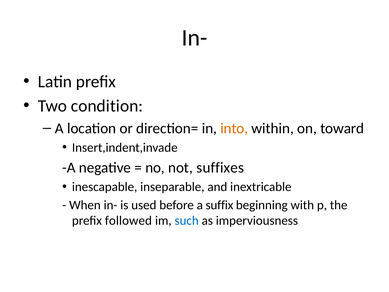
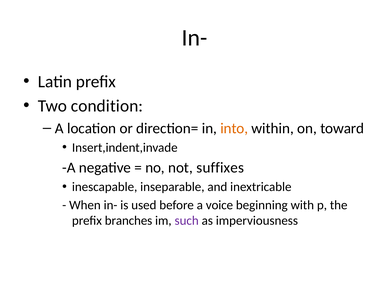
suffix: suffix -> voice (219, 205)
followed: followed -> branches (129, 221)
such colour: blue -> purple (187, 221)
